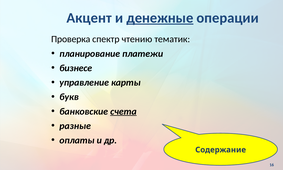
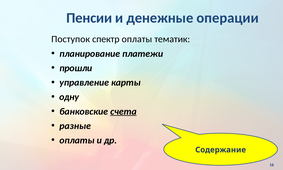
Акцент: Акцент -> Пенсии (89, 18)
денежные underline: present -> none (160, 18)
Проверка: Проверка -> Поступок (71, 39)
спектр чтению: чтению -> оплаты (137, 39)
бизнесе: бизнесе -> прошли (76, 68)
букв: букв -> одну (69, 97)
